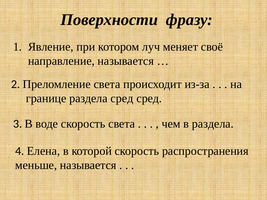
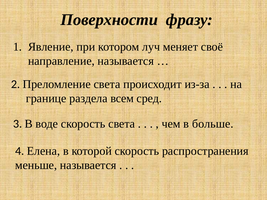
раздела сред: сред -> всем (122, 99)
в раздела: раздела -> больше (213, 124)
